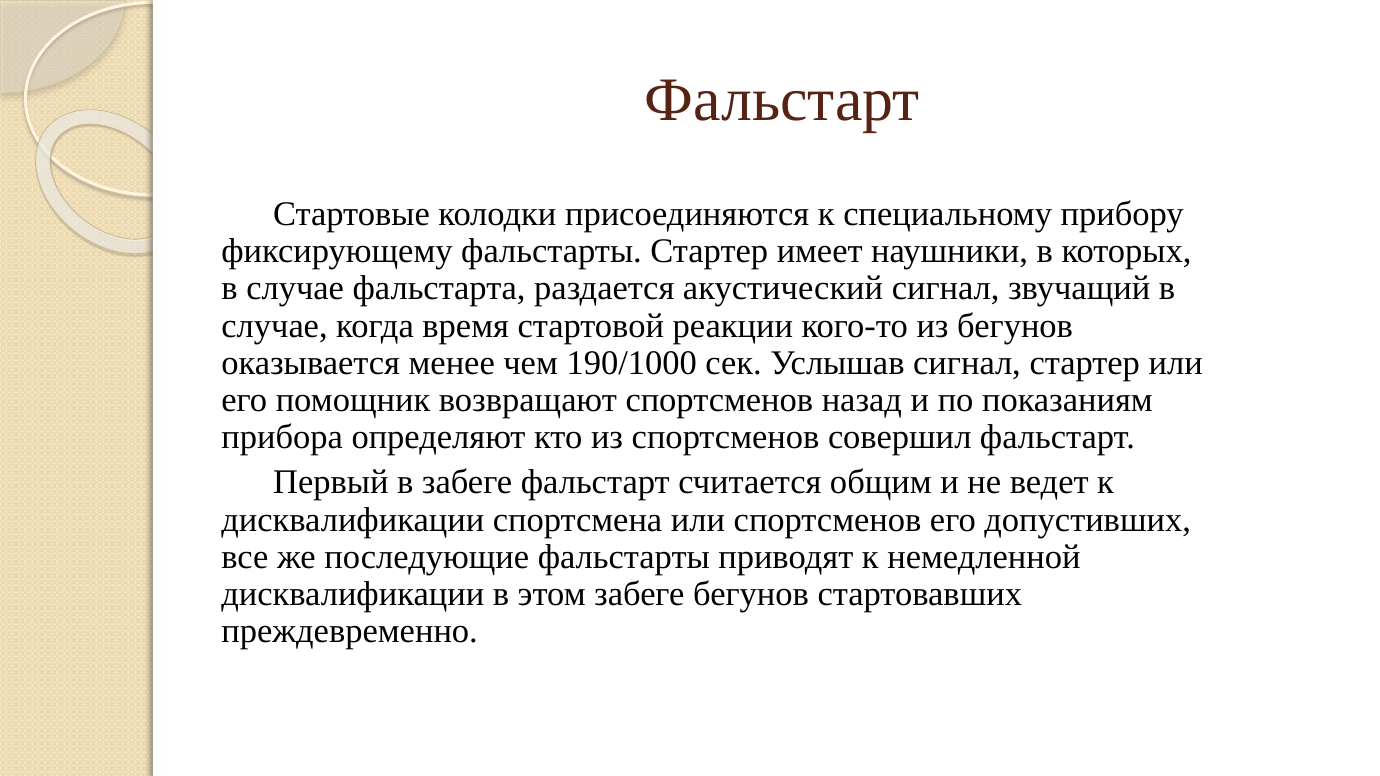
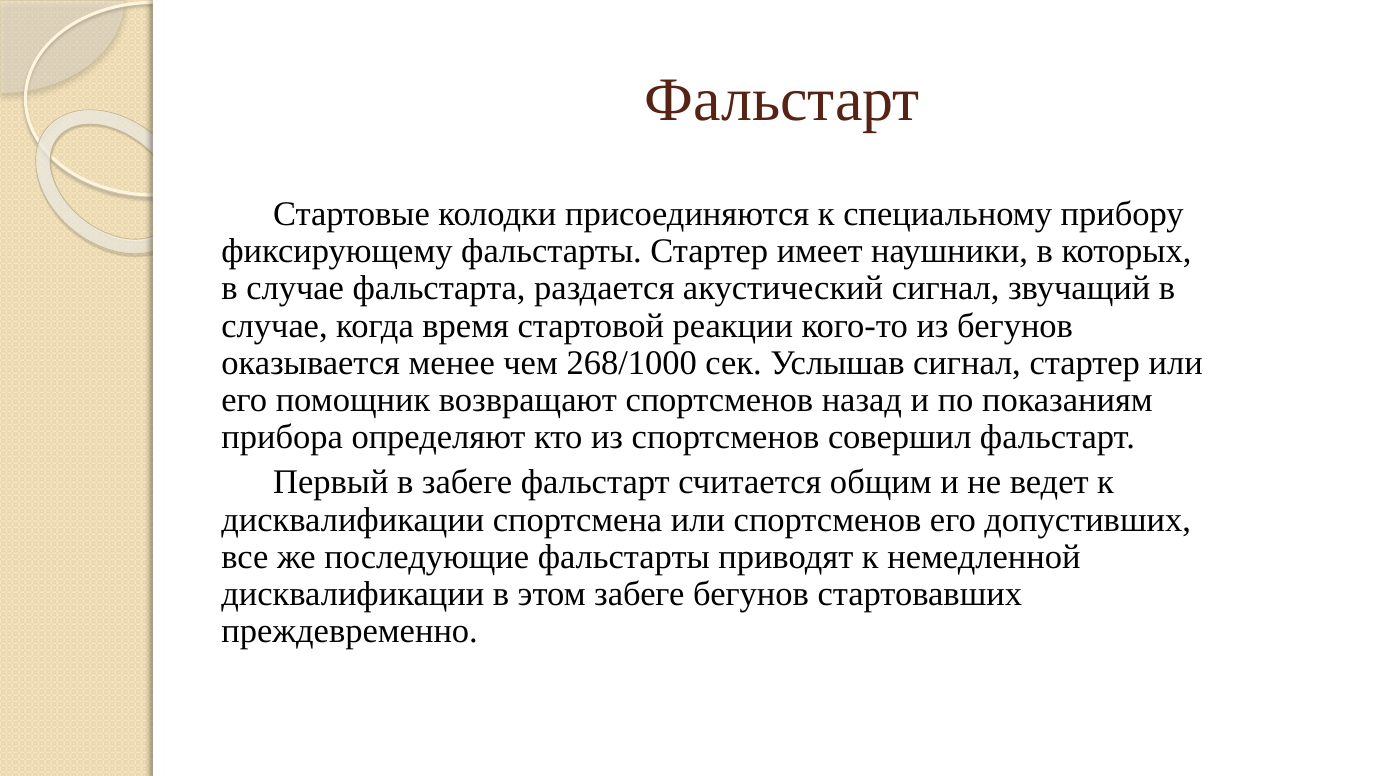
190/1000: 190/1000 -> 268/1000 (632, 363)
